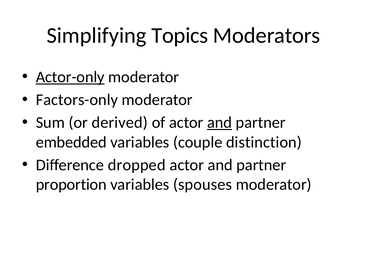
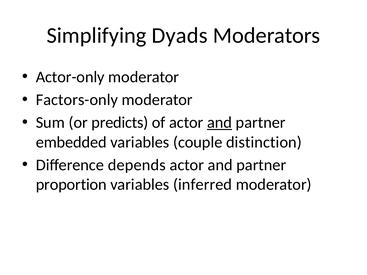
Topics: Topics -> Dyads (180, 36)
Actor-only underline: present -> none (70, 77)
derived: derived -> predicts (120, 123)
dropped: dropped -> depends (137, 165)
spouses: spouses -> inferred (203, 185)
